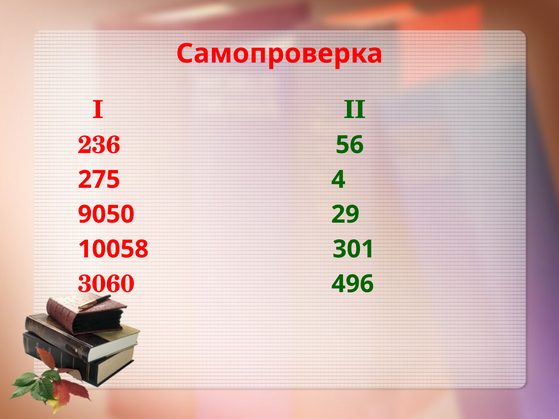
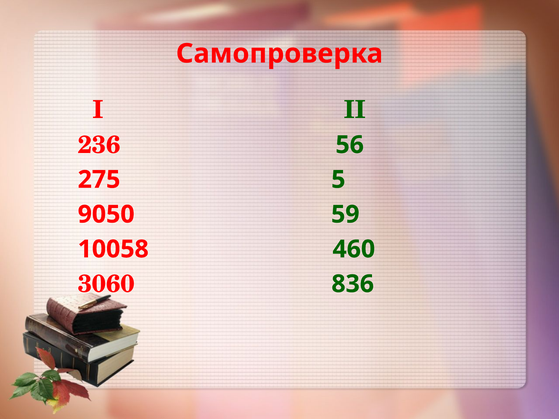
4: 4 -> 5 (338, 180)
29: 29 -> 59 (345, 215)
301: 301 -> 460 (354, 249)
496: 496 -> 836 (353, 284)
